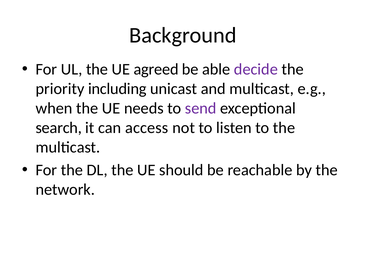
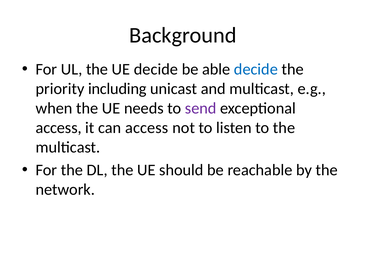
UE agreed: agreed -> decide (156, 69)
decide colour: purple -> blue (256, 69)
search: search -> access (59, 128)
